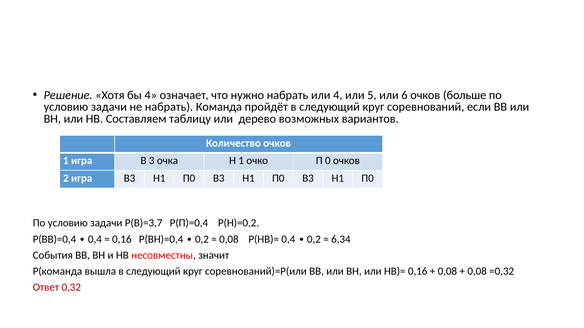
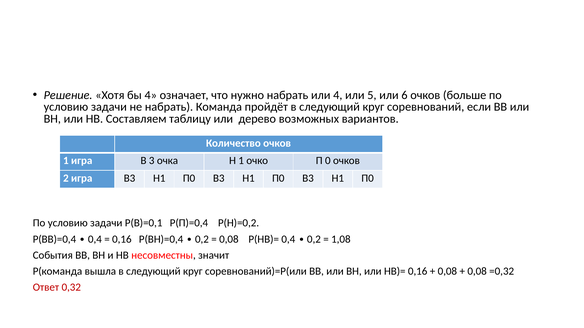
Р(В)=3,7: Р(В)=3,7 -> Р(В)=0,1 (144, 223)
6,34: 6,34 -> 1,08 (341, 239)
